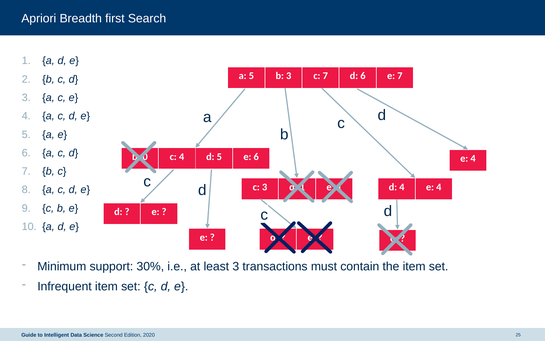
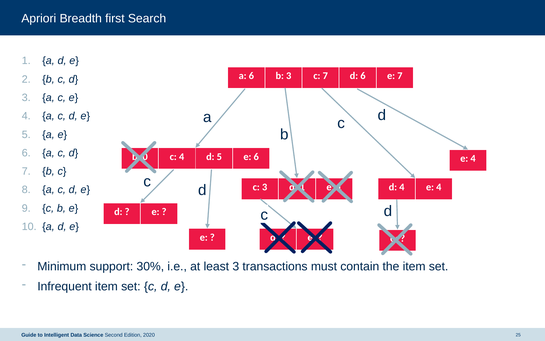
a 5: 5 -> 6 (251, 76)
